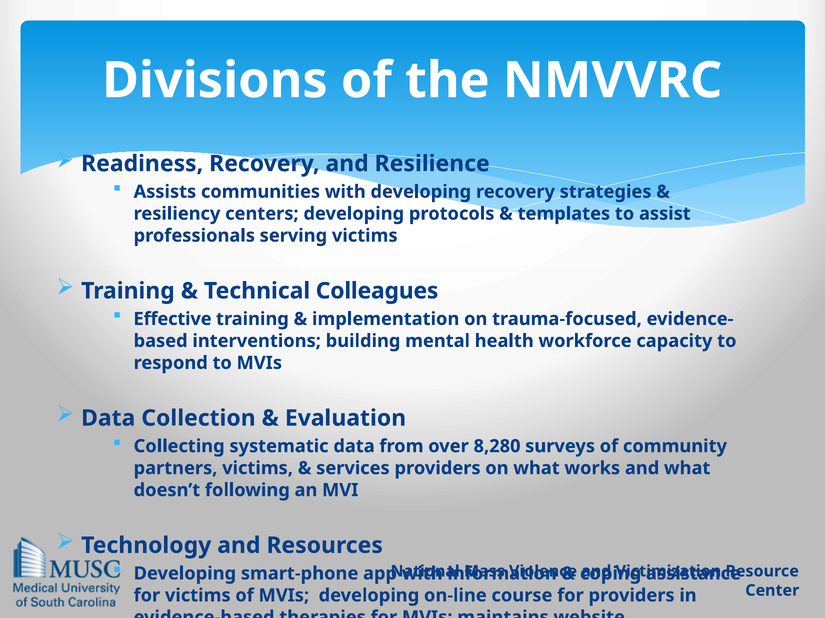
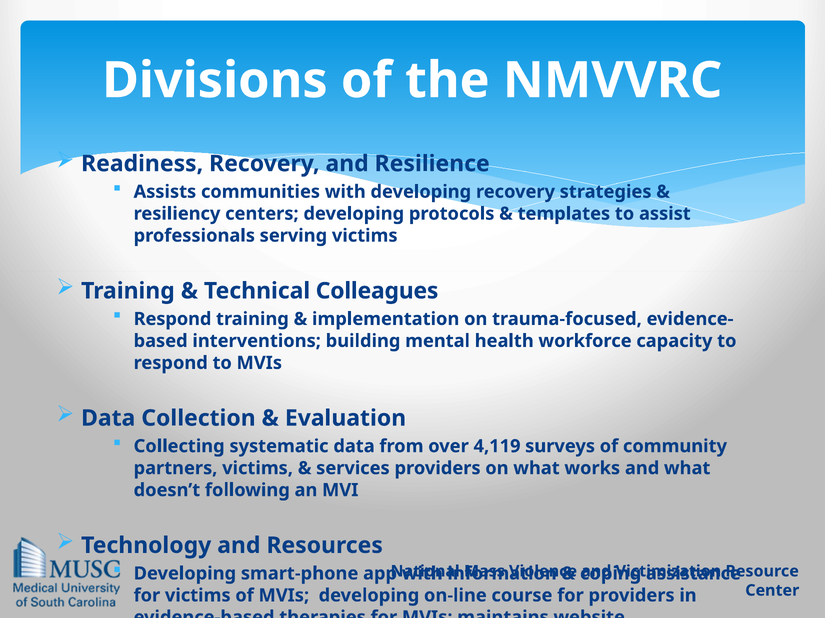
Effective: Effective -> Respond (173, 319)
8,280: 8,280 -> 4,119 (497, 447)
